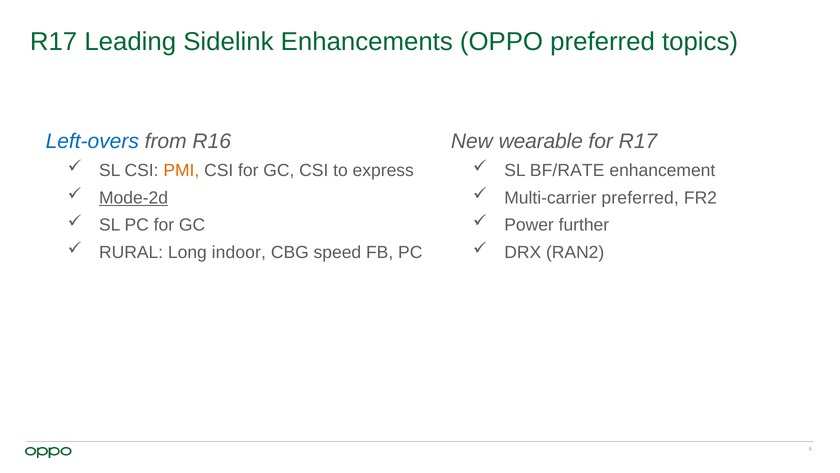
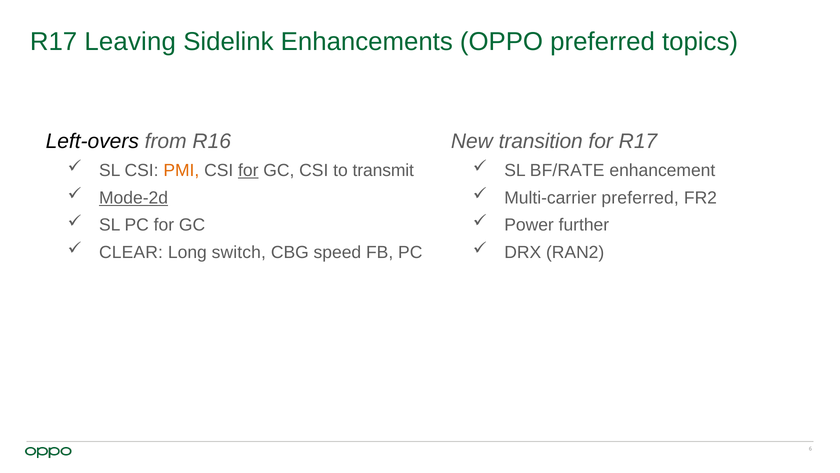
Leading: Leading -> Leaving (130, 42)
Left-overs colour: blue -> black (92, 141)
wearable: wearable -> transition (541, 141)
for underline: none -> present (248, 170)
express: express -> transmit (383, 170)
RURAL: RURAL -> CLEAR (131, 252)
indoor: indoor -> switch (239, 252)
